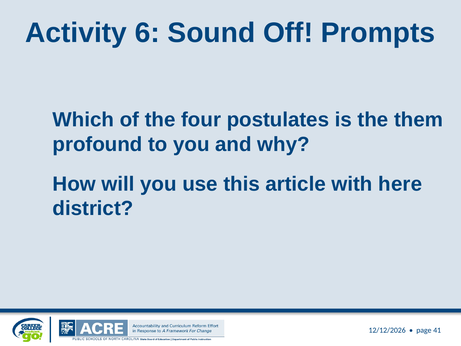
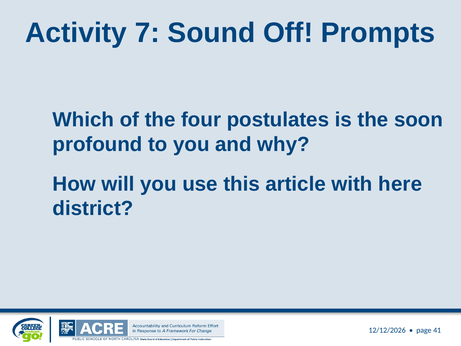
6: 6 -> 7 (147, 33)
them: them -> soon (419, 120)
